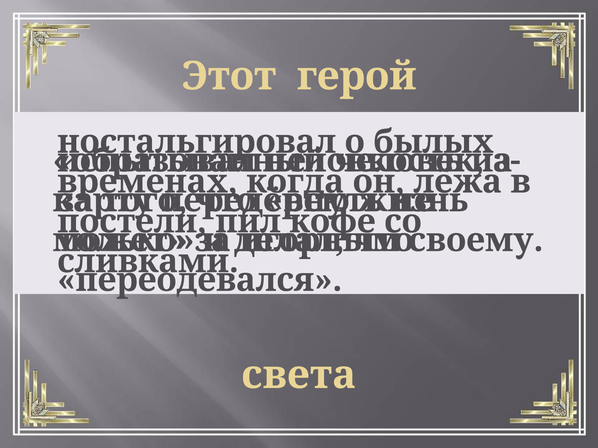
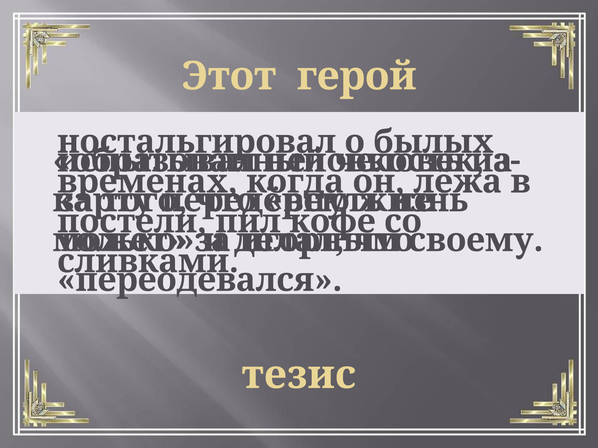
света: света -> тезис (299, 375)
